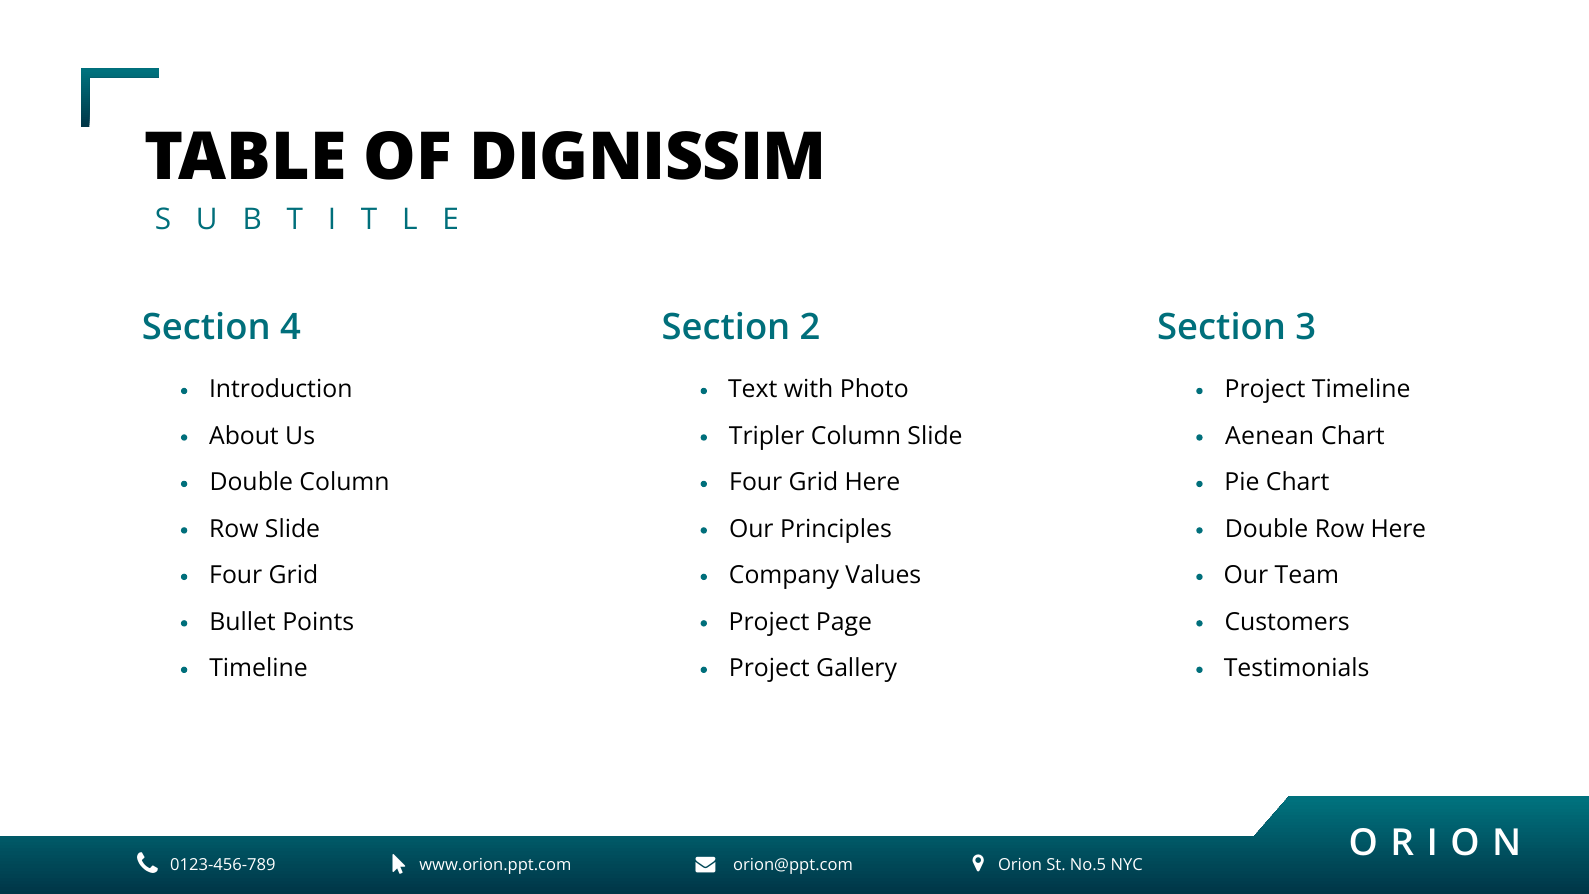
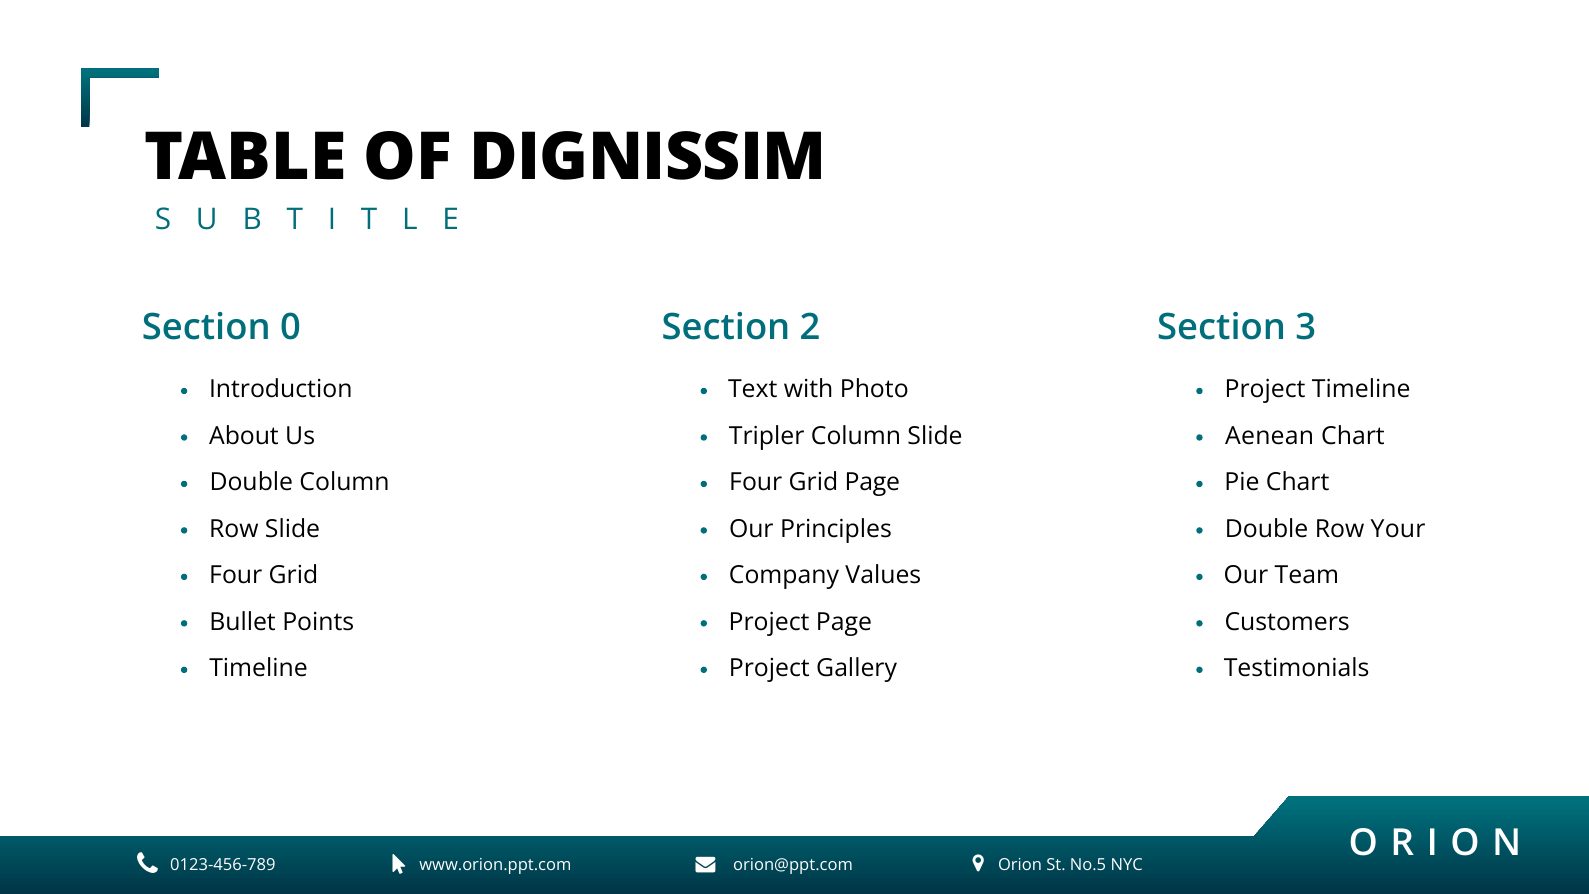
4: 4 -> 0 (290, 328)
Grid Here: Here -> Page (872, 482)
Row Here: Here -> Your (1398, 529)
